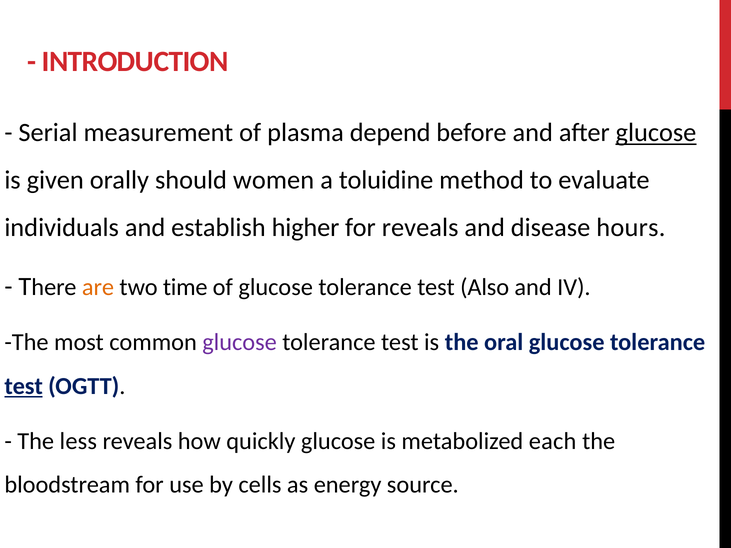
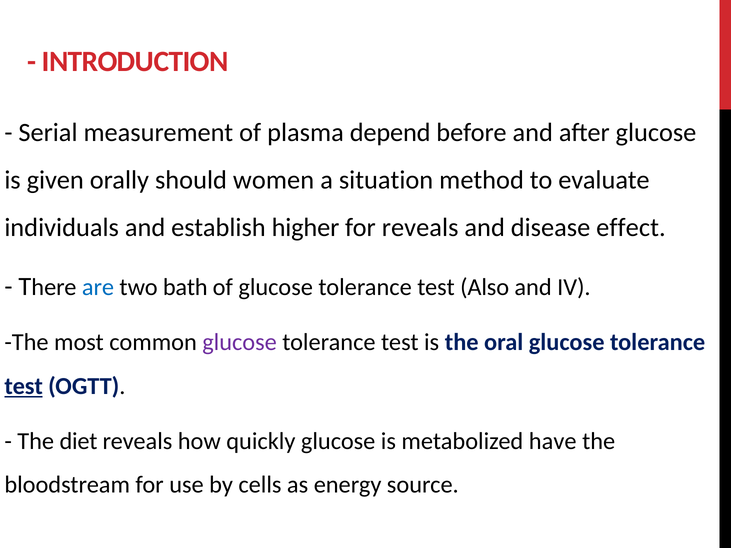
glucose underline: present -> none (656, 133)
toluidine: toluidine -> situation (386, 180)
hours: hours -> effect (631, 228)
are colour: orange -> blue (98, 287)
time: time -> bath (185, 287)
less: less -> diet (78, 441)
each: each -> have (553, 441)
